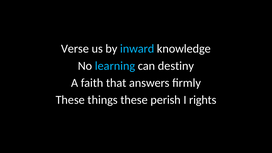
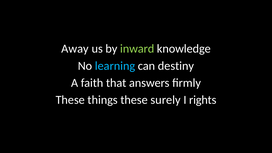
Verse: Verse -> Away (75, 49)
inward colour: light blue -> light green (137, 49)
perish: perish -> surely (166, 100)
